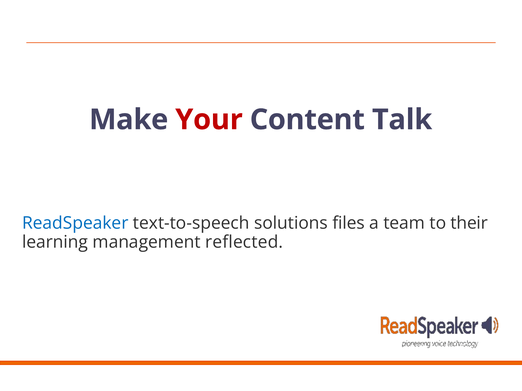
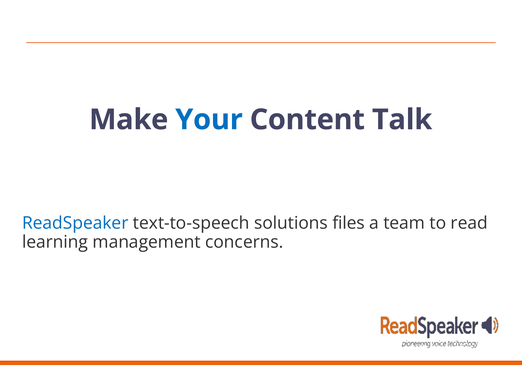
Your colour: red -> blue (209, 120)
their: their -> read (469, 224)
reflected: reflected -> concerns (244, 242)
